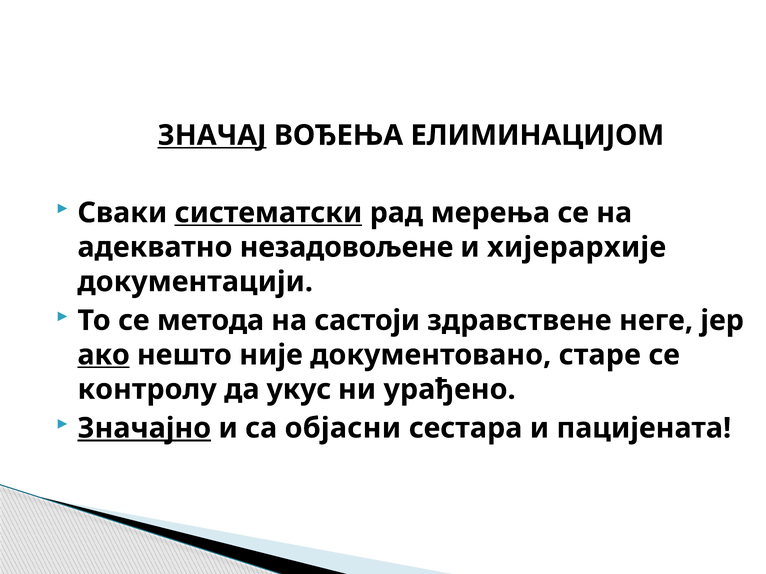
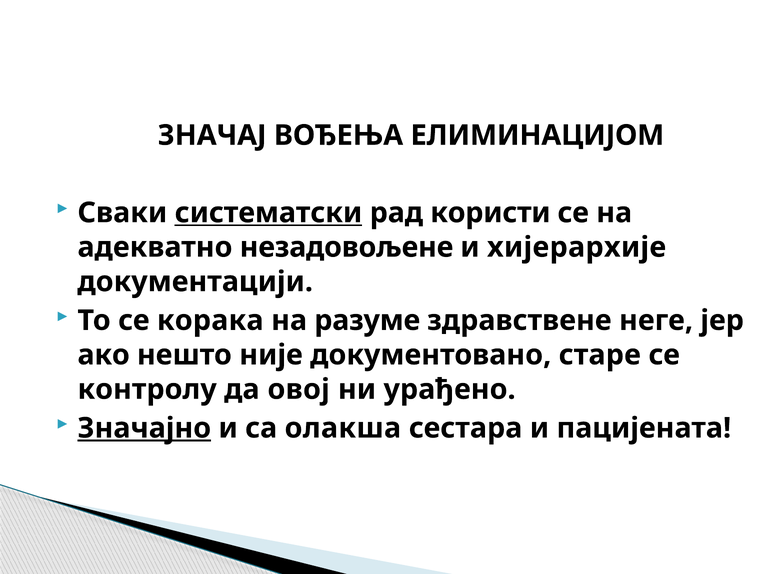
ЗНАЧАЈ underline: present -> none (212, 135)
мерења: мерења -> користи (490, 213)
метода: метода -> корака (210, 321)
састоји: састоји -> разуме (367, 321)
ако underline: present -> none (104, 355)
укус: укус -> овој (299, 390)
објасни: објасни -> олакша (343, 428)
